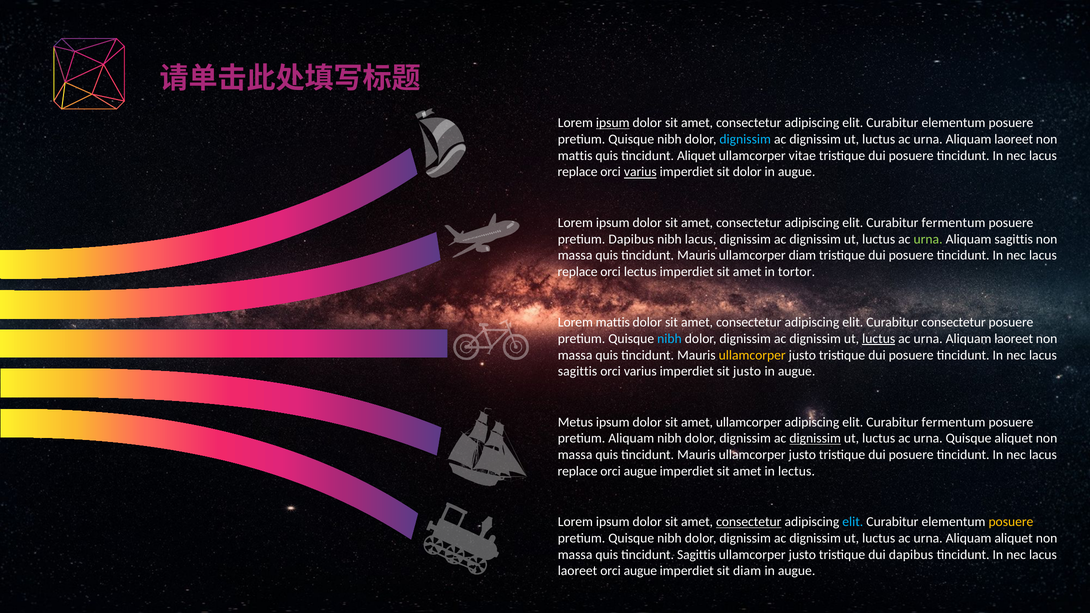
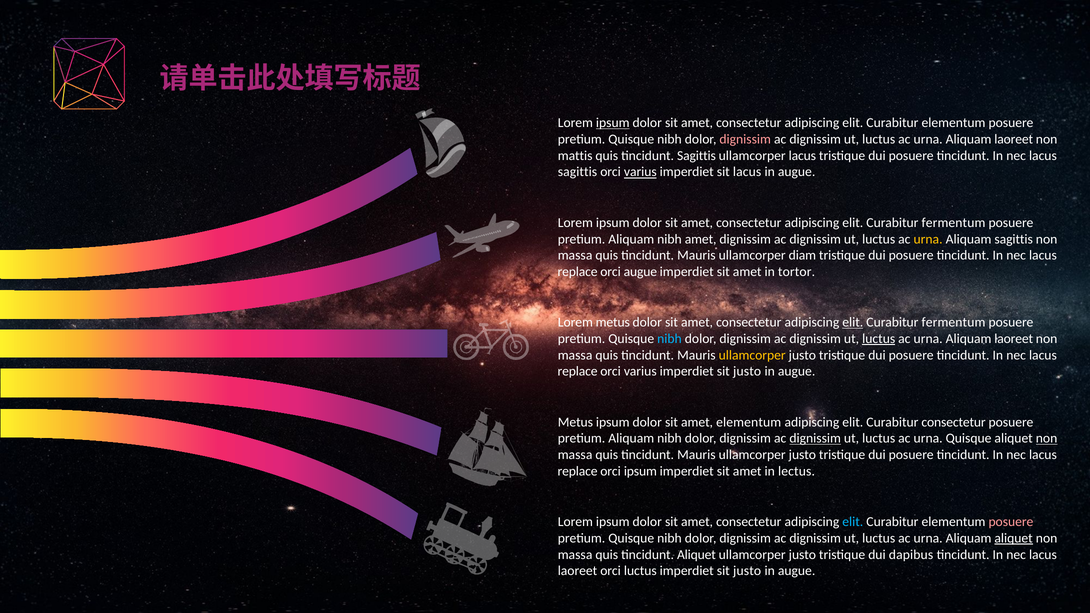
dignissim colour: light blue -> pink (745, 139)
tincidunt Aliquet: Aliquet -> Sagittis (696, 156)
ullamcorper vitae: vitae -> lacus (802, 156)
replace: replace -> sagittis (578, 172)
sit dolor: dolor -> lacus (747, 172)
Dapibus: Dapibus -> Aliquam (631, 239)
nibh lacus: lacus -> amet (701, 239)
urna colour: light green -> yellow (928, 239)
orci lectus: lectus -> augue (640, 272)
Lorem mattis: mattis -> metus (613, 322)
elit underline: none -> present (853, 322)
consectetur: consectetur -> fermentum (953, 322)
sagittis: sagittis -> replace (578, 372)
amet ullamcorper: ullamcorper -> elementum (749, 422)
fermentum: fermentum -> consectetur (954, 422)
non underline: none -> present (1047, 439)
augue: augue -> ipsum (640, 471)
consectetur underline: present -> none (749, 522)
posuere colour: yellow -> pink (1011, 522)
aliquet underline: none -> present (1014, 538)
tincidunt Sagittis: Sagittis -> Aliquet (696, 555)
laoreet orci augue: augue -> luctus (640, 571)
diam: diam -> justo (747, 571)
